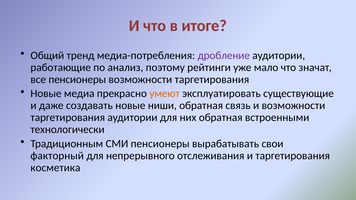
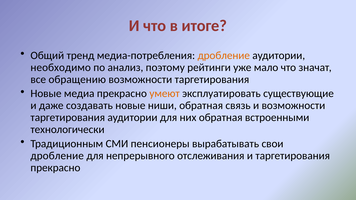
дробление colour: purple -> orange (224, 56)
работающие: работающие -> необходимо (61, 68)
все пенсионеры: пенсионеры -> обращению (77, 80)
факторный: факторный -> дробление (57, 156)
косметика: косметика -> прекрасно (55, 168)
